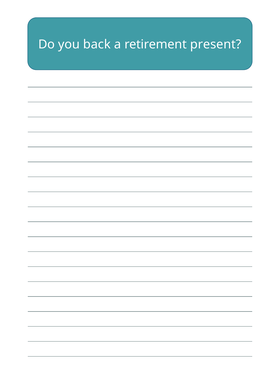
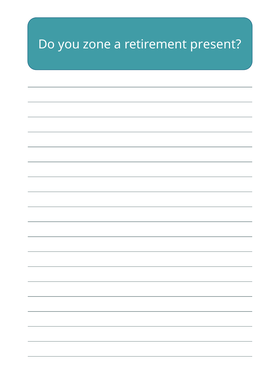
back: back -> zone (97, 44)
